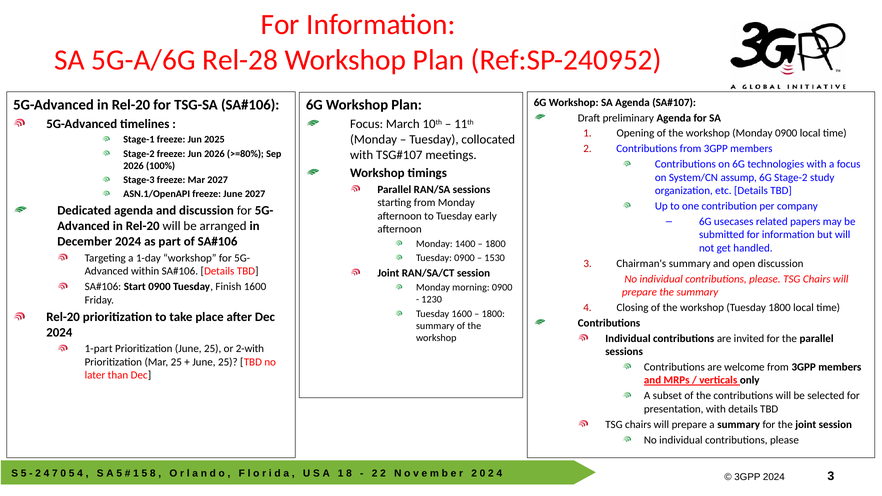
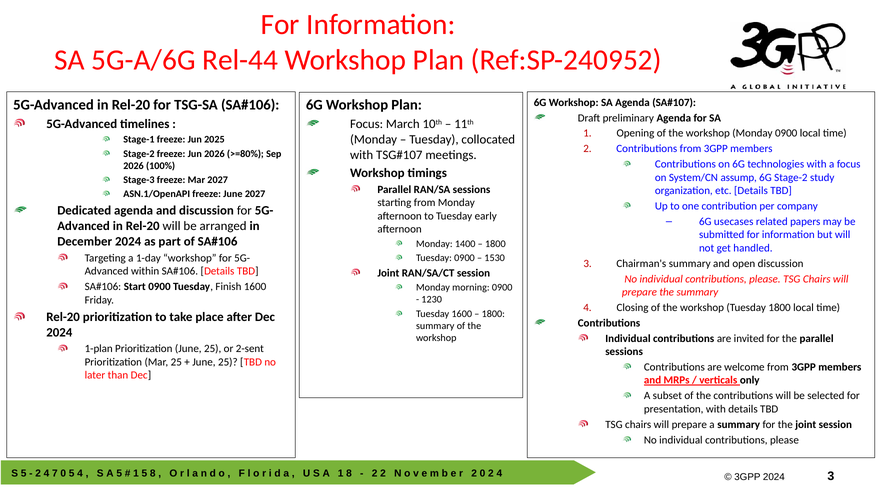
Rel-28: Rel-28 -> Rel-44 (240, 60)
1-part: 1-part -> 1-plan (99, 349)
2-with: 2-with -> 2-sent (250, 349)
